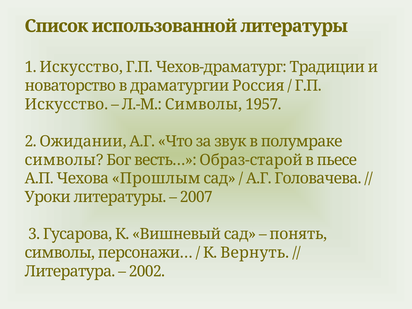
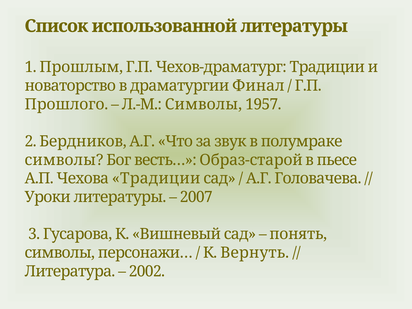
1 Искусство: Искусство -> Прошлым (81, 67)
Россия: Россия -> Финал (258, 86)
Искусство: Искусство -> Прошлого (66, 104)
Ожидании: Ожидании -> Бердников (83, 141)
Чехова Прошлым: Прошлым -> Традиции (156, 178)
